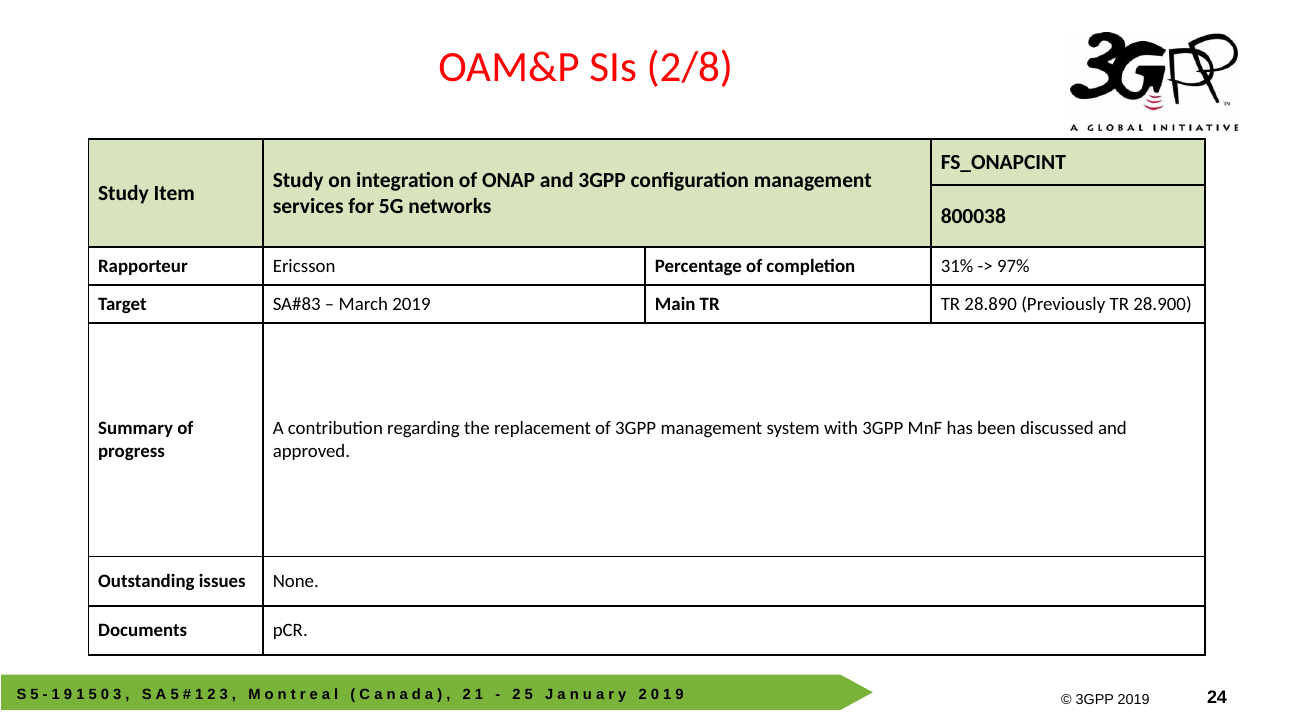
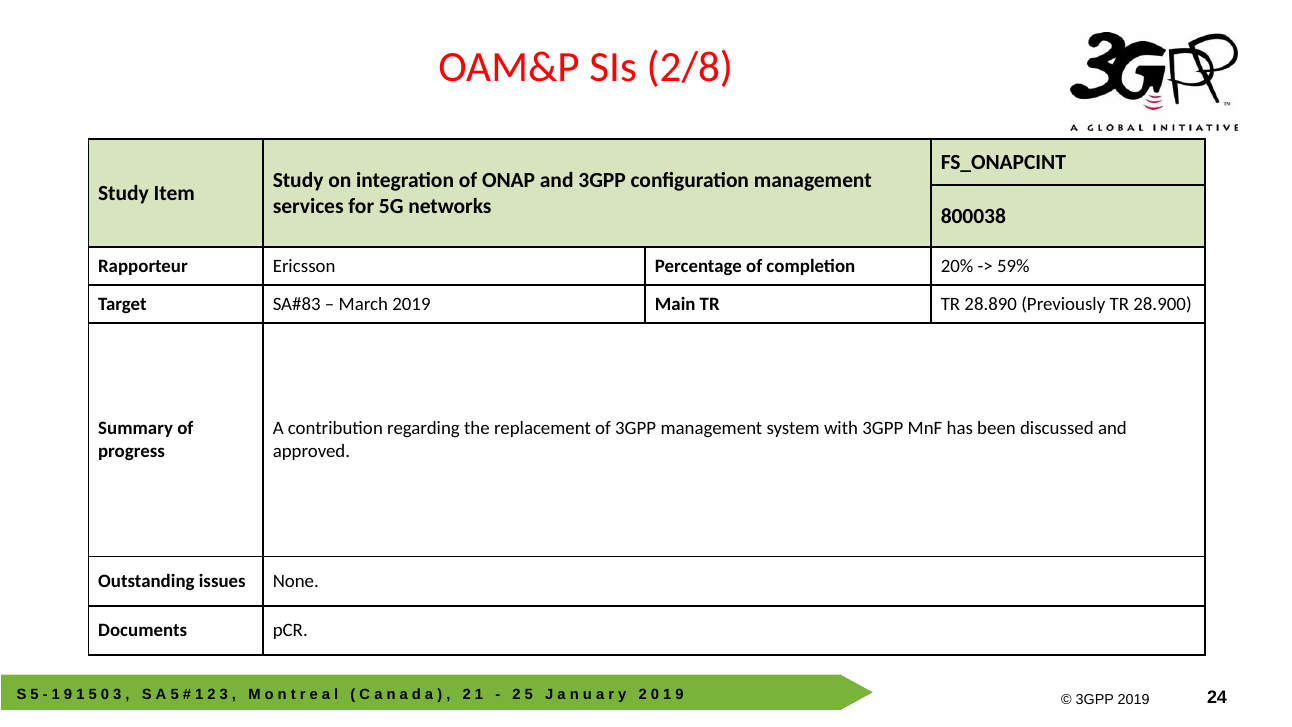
31%: 31% -> 20% (957, 266)
97%: 97% -> 59% (1013, 266)
